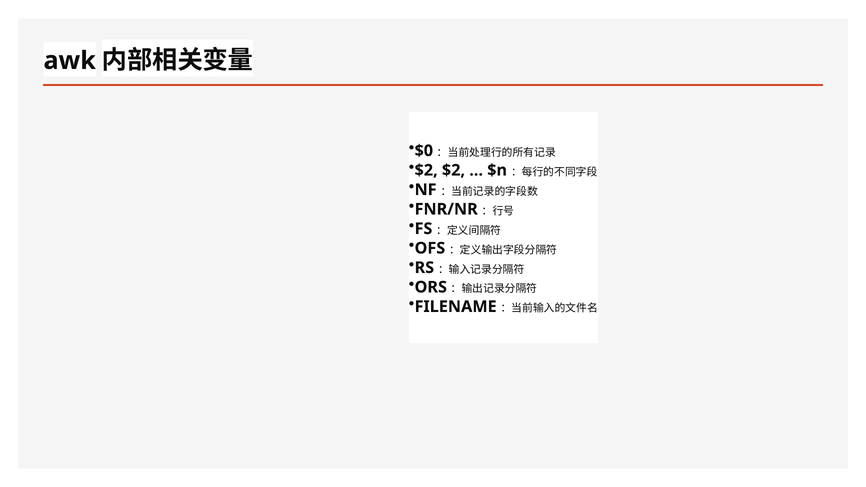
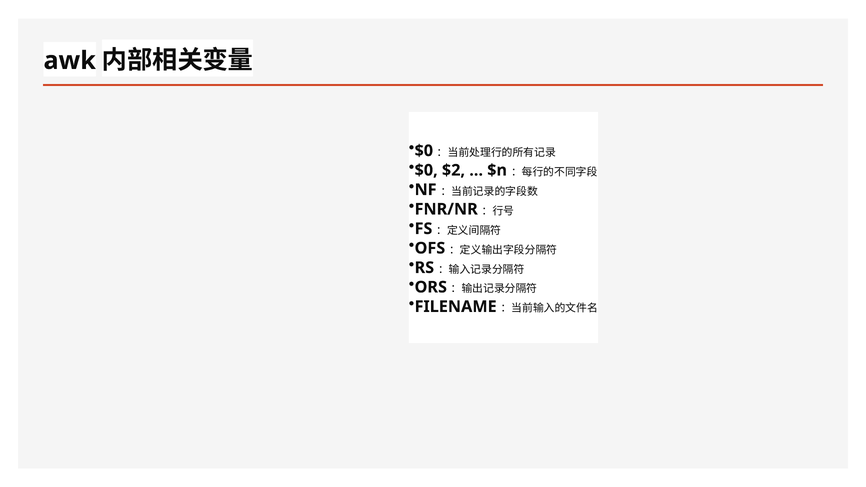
$2: $2 -> $0 (426, 170)
